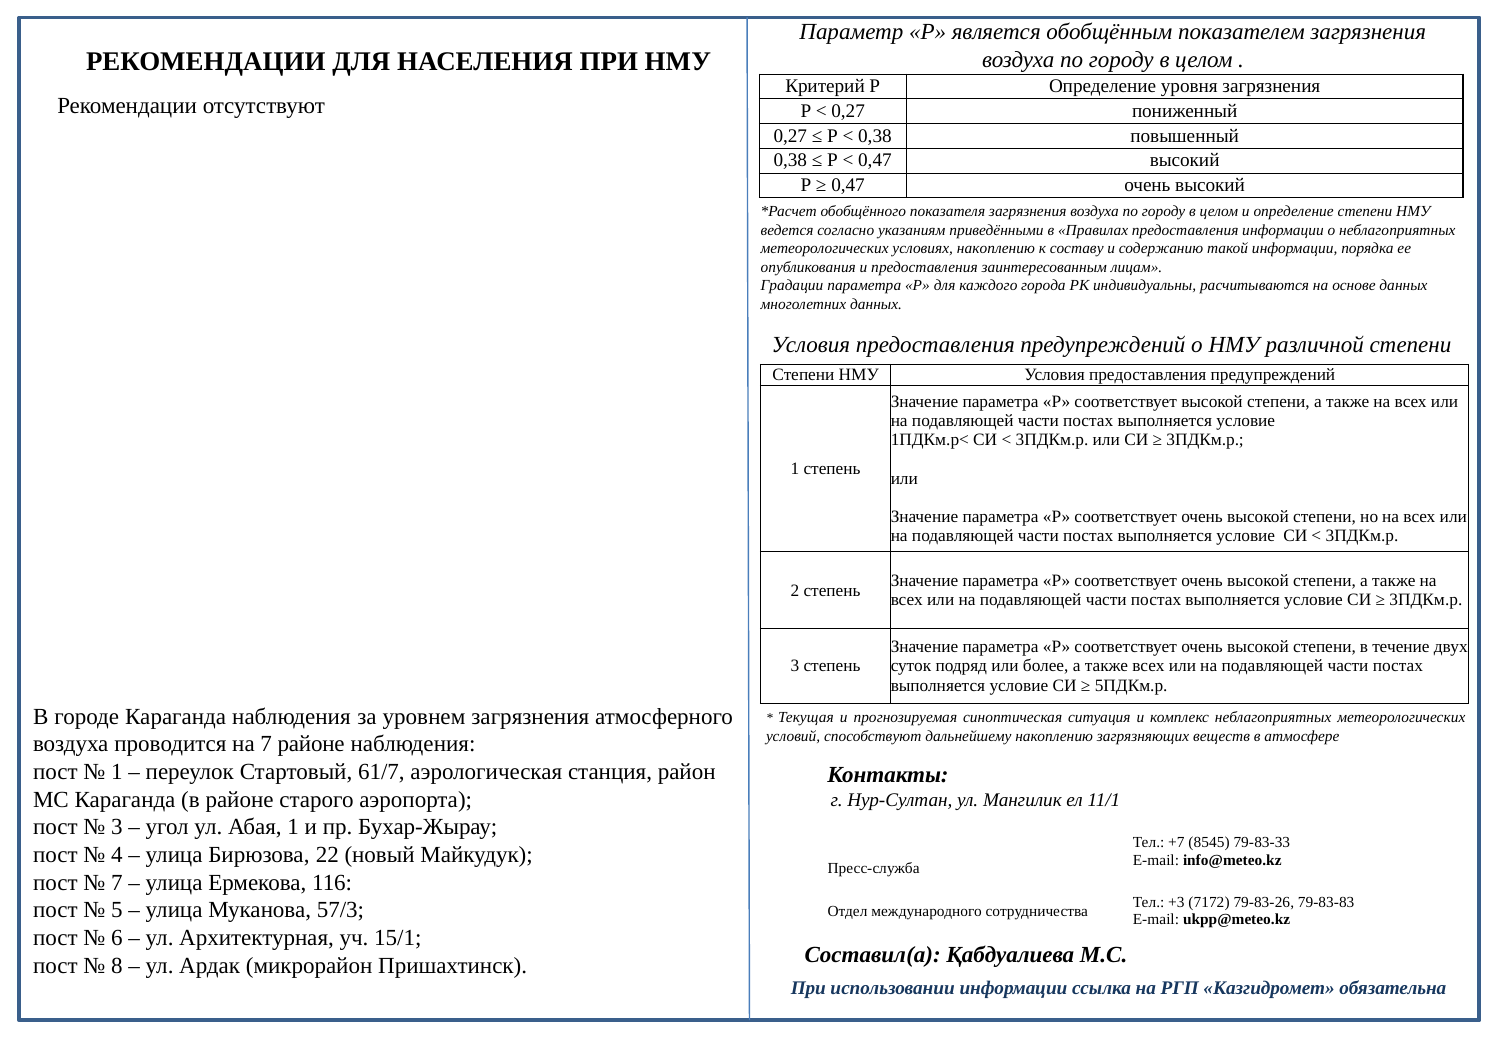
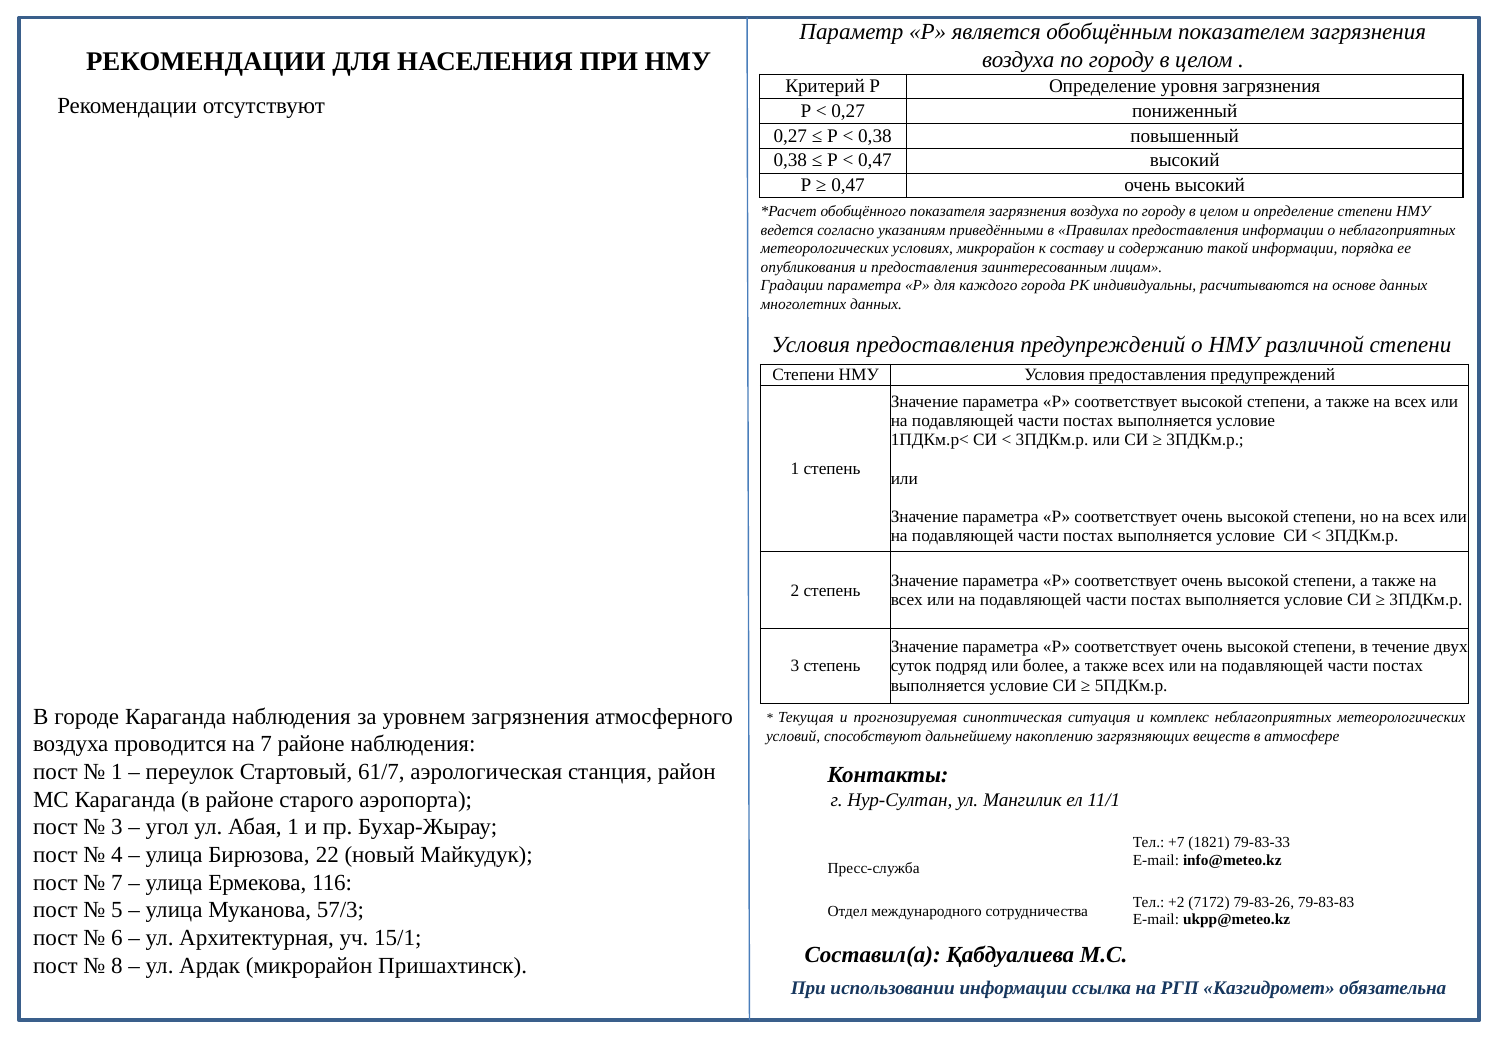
условиях накоплению: накоплению -> микрорайон (996, 249)
8545: 8545 -> 1821 (1209, 843)
+3: +3 -> +2 (1176, 903)
